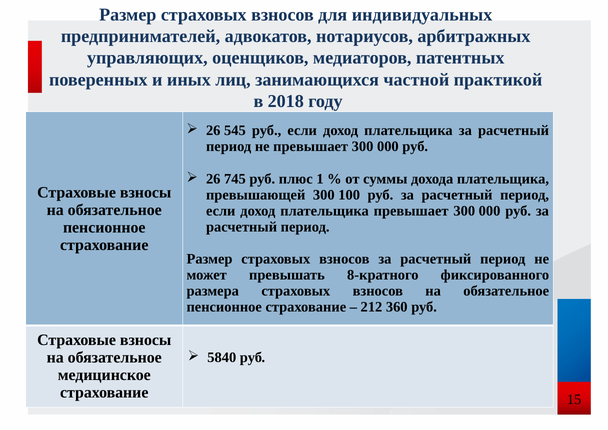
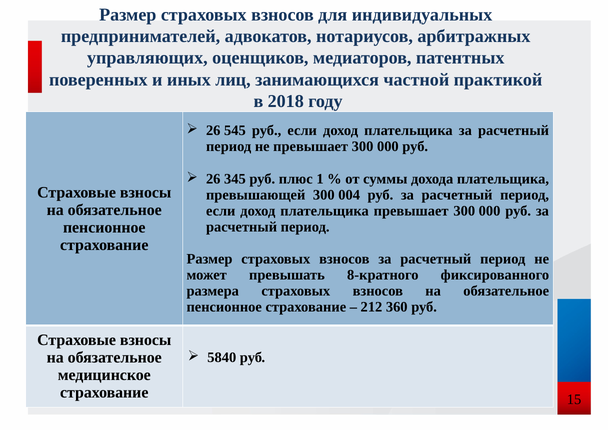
745: 745 -> 345 (235, 179)
100: 100 -> 004 (349, 195)
